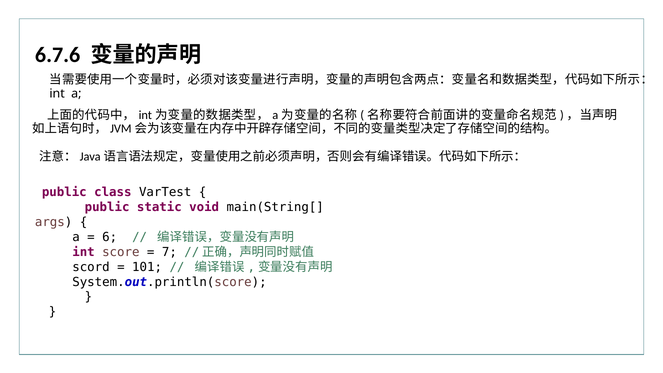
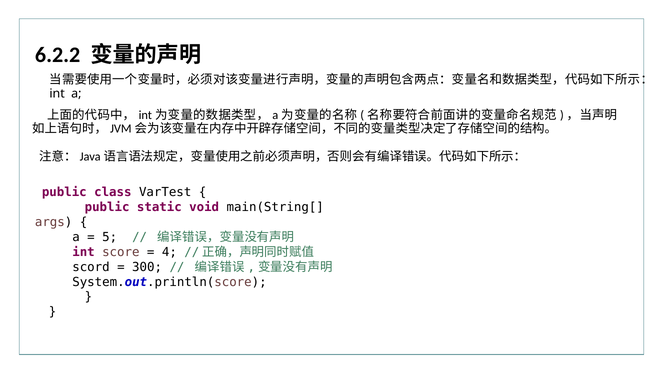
6.7.6: 6.7.6 -> 6.2.2 (58, 55)
6: 6 -> 5 (110, 237)
7: 7 -> 4 (169, 252)
101: 101 -> 300 (147, 267)
